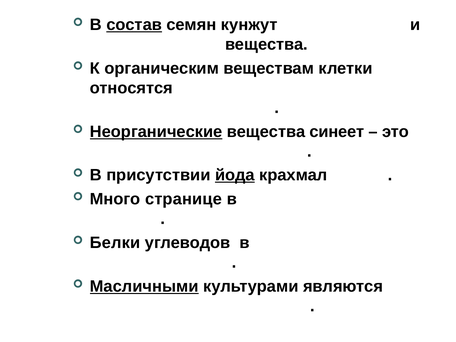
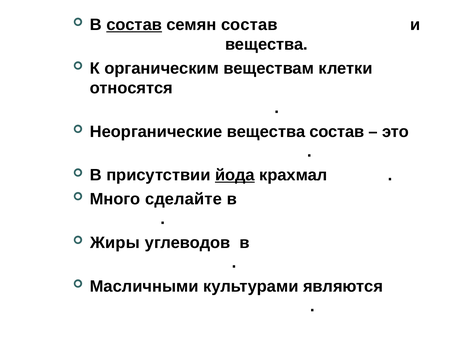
семян кунжут: кунжут -> состав (249, 25)
Неорганические underline: present -> none (156, 132)
вещества синеет: синеет -> состав (337, 132)
странице: странице -> сделайте (183, 199)
Белки: Белки -> Жиры (115, 243)
Масличными underline: present -> none (144, 286)
